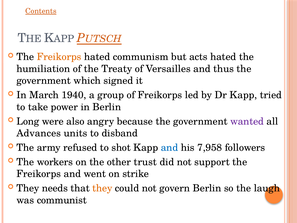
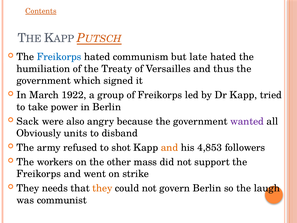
Freikorps colour: orange -> blue (59, 57)
acts: acts -> late (198, 57)
1940: 1940 -> 1922 (74, 95)
Long: Long -> Sack (28, 121)
Advances: Advances -> Obviously (39, 133)
and colour: blue -> orange (169, 147)
7,958: 7,958 -> 4,853 (210, 147)
trust: trust -> mass (145, 162)
